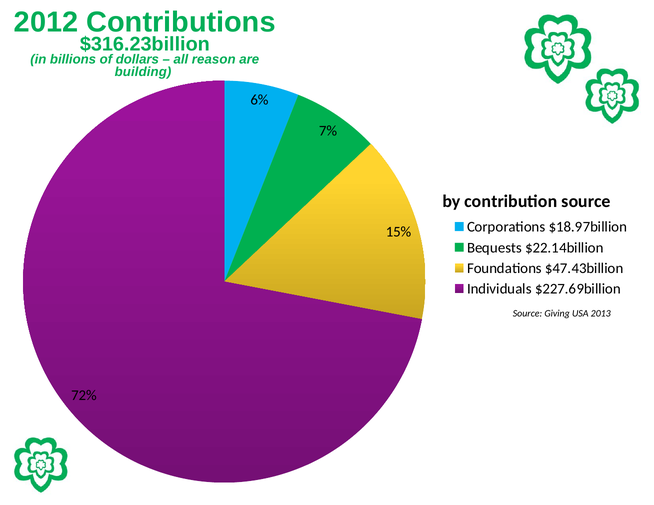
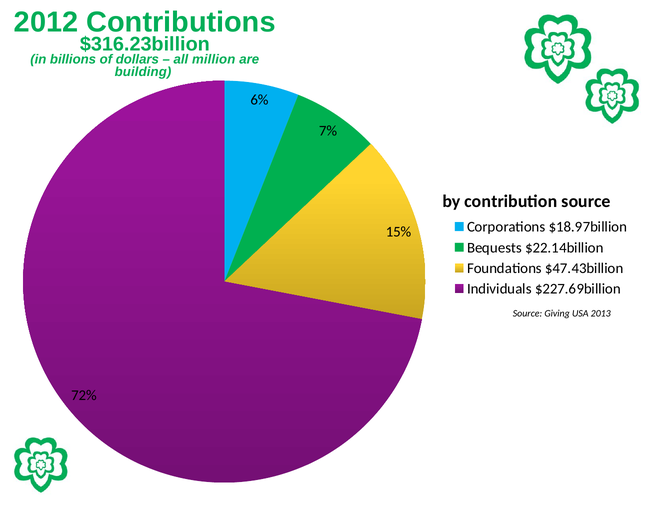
reason: reason -> million (214, 59)
